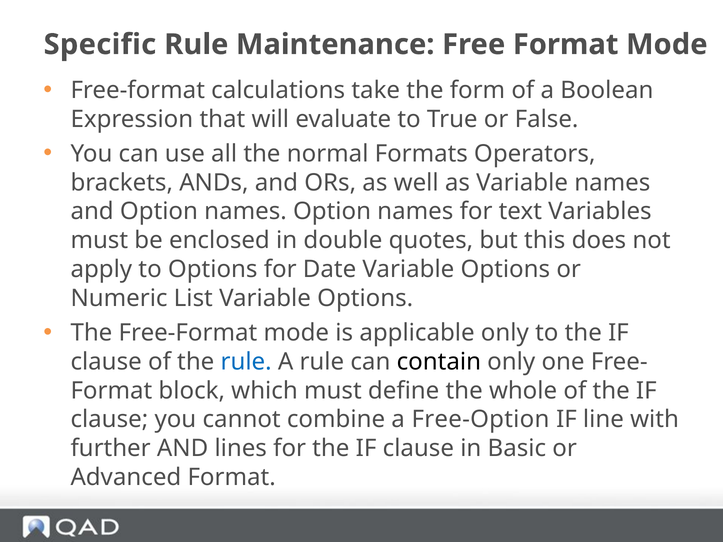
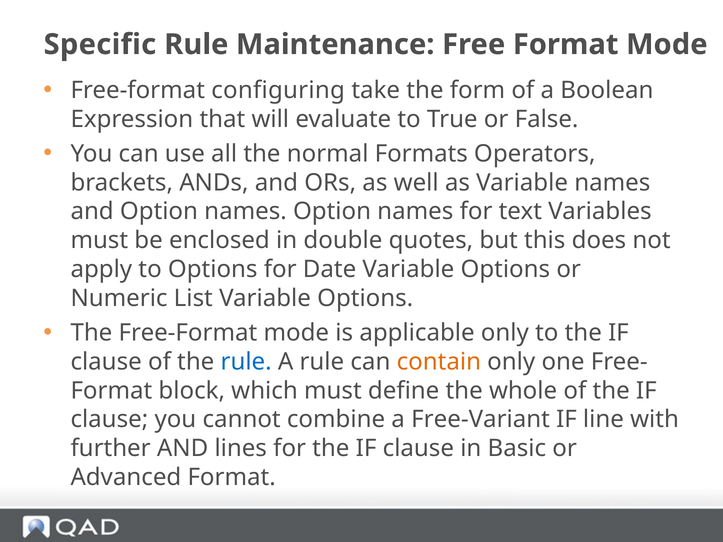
calculations: calculations -> configuring (278, 90)
contain colour: black -> orange (439, 362)
Free-Option: Free-Option -> Free-Variant (481, 420)
